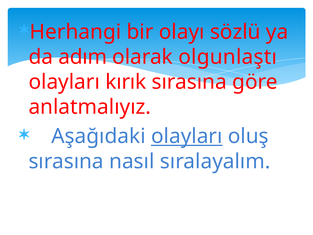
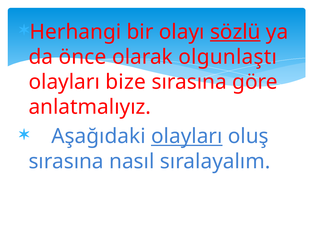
sözlü underline: none -> present (235, 32)
adım: adım -> önce (82, 57)
kırık: kırık -> bize (126, 82)
